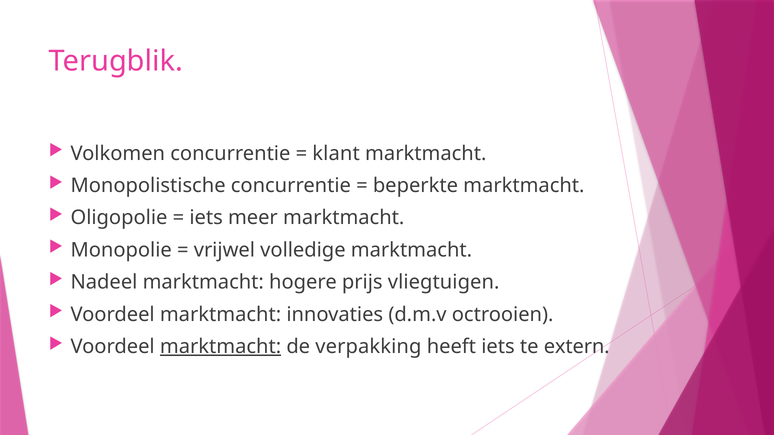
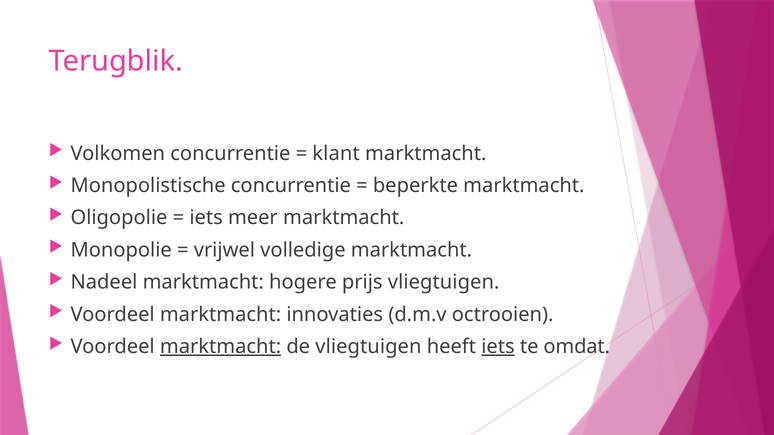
de verpakking: verpakking -> vliegtuigen (368, 347)
iets underline: none -> present (498, 347)
extern: extern -> omdat (577, 347)
